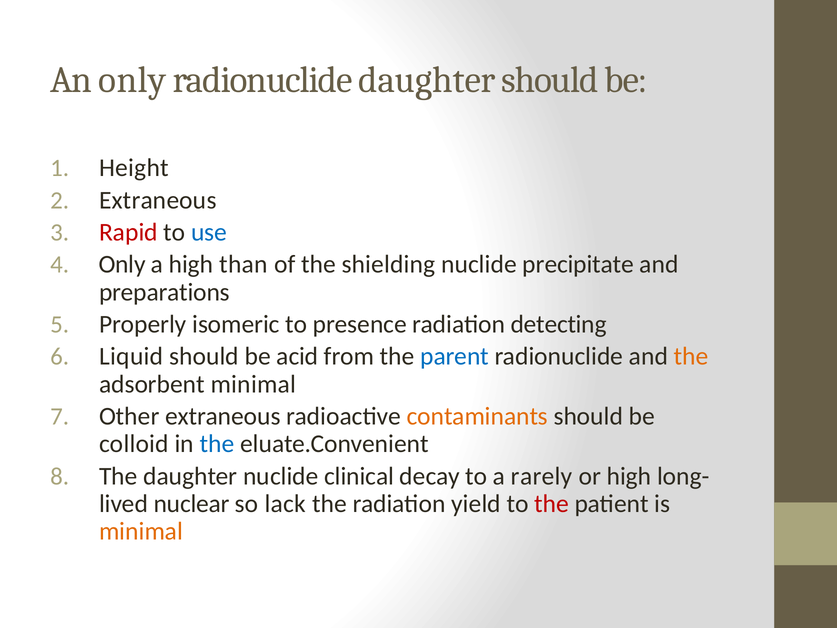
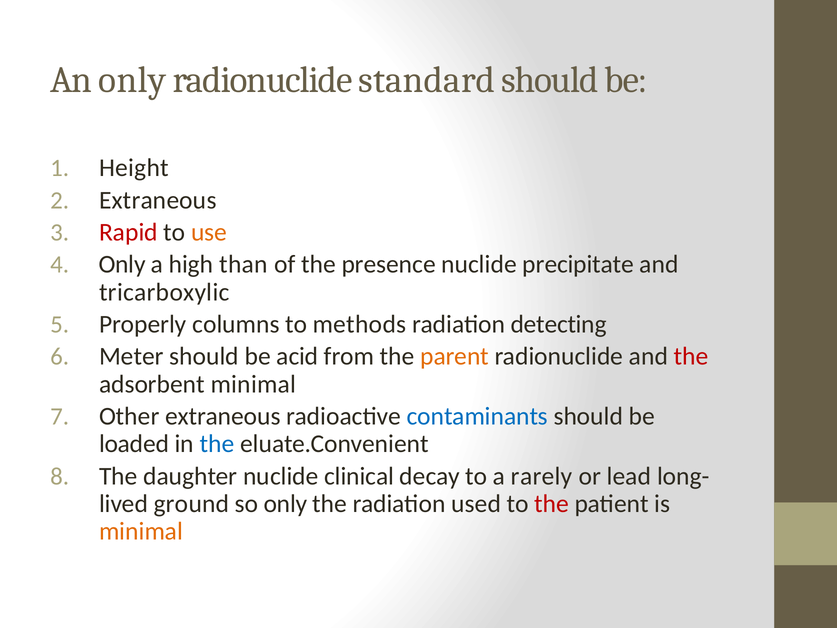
radionuclide daughter: daughter -> standard (427, 80)
use colour: blue -> orange (209, 232)
shielding: shielding -> presence (389, 264)
preparations: preparations -> tricarboxylic (164, 292)
isomeric: isomeric -> columns (236, 324)
presence: presence -> methods (360, 324)
Liquid: Liquid -> Meter (131, 356)
parent colour: blue -> orange (455, 356)
the colour: orange -> red (691, 356)
contaminants colour: orange -> blue (477, 416)
colloid: colloid -> loaded (134, 444)
or high: high -> lead (629, 476)
nuclear: nuclear -> ground (191, 504)
so lack: lack -> only (285, 504)
yield: yield -> used (476, 504)
